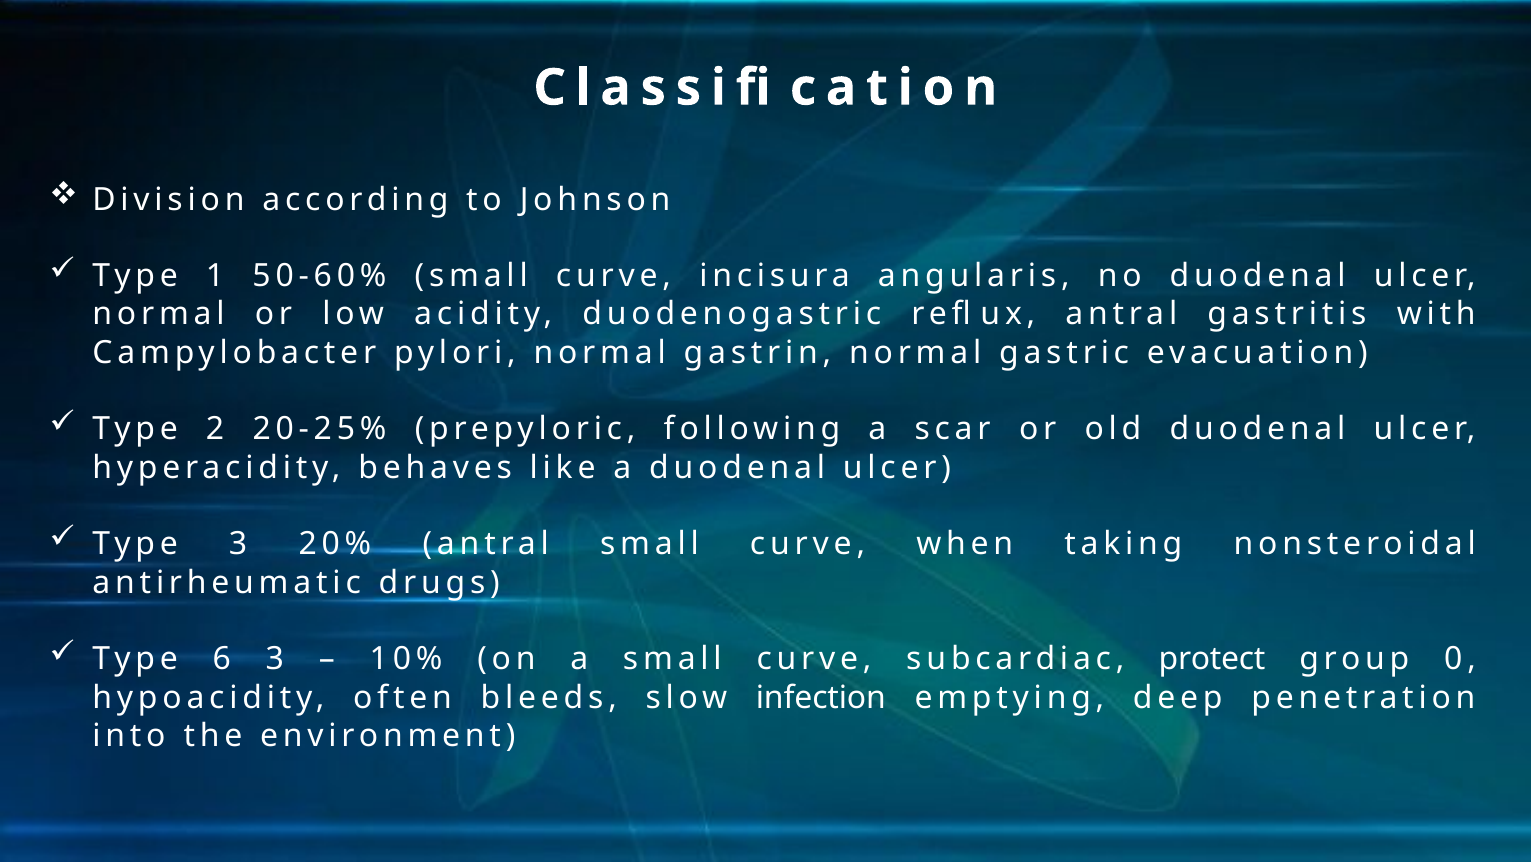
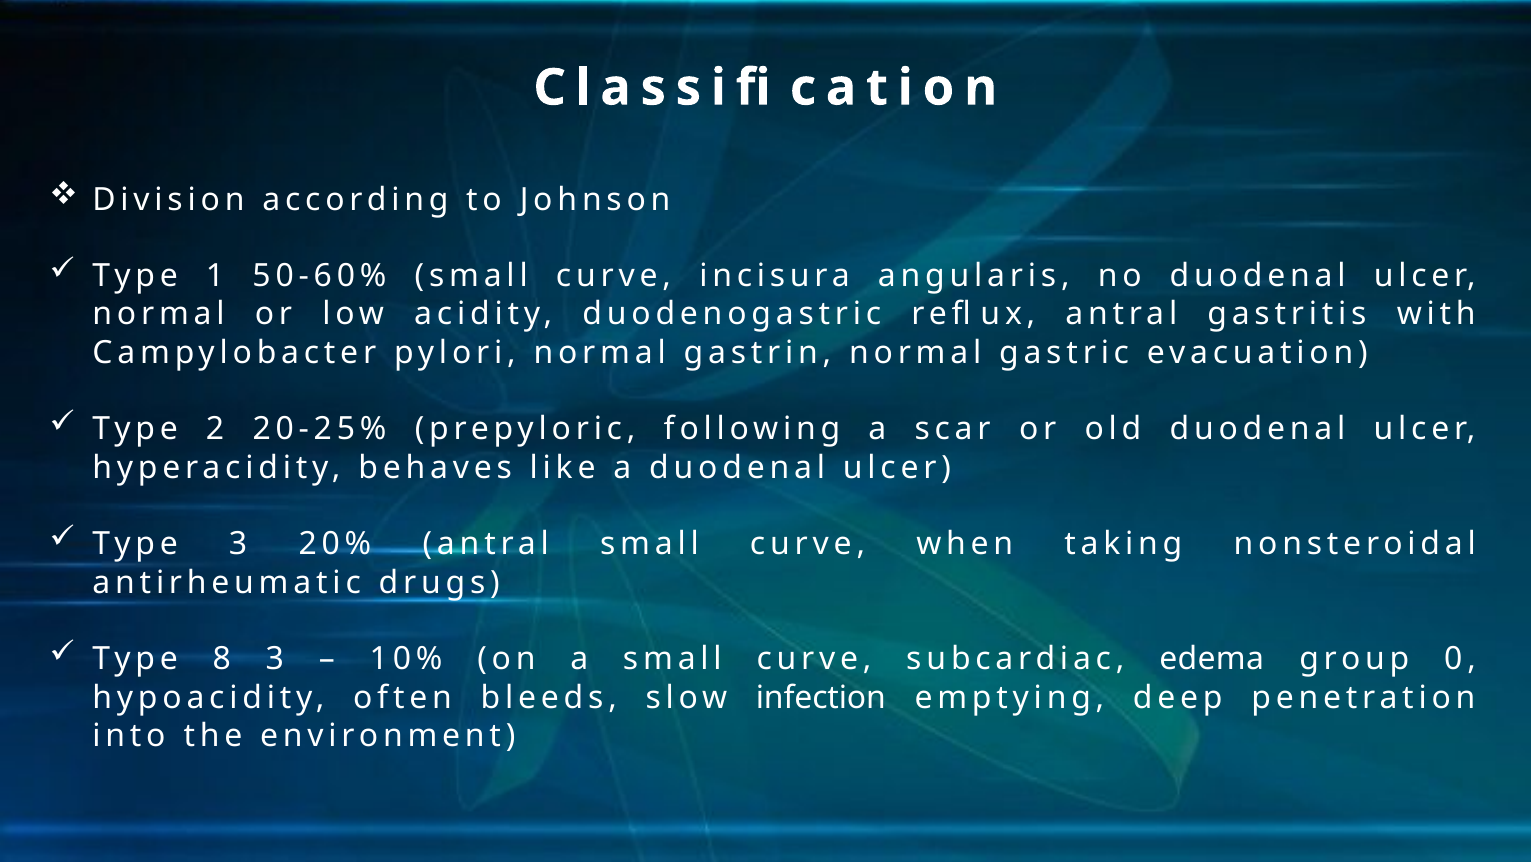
6: 6 -> 8 (222, 659)
protect: protect -> edema (1212, 659)
